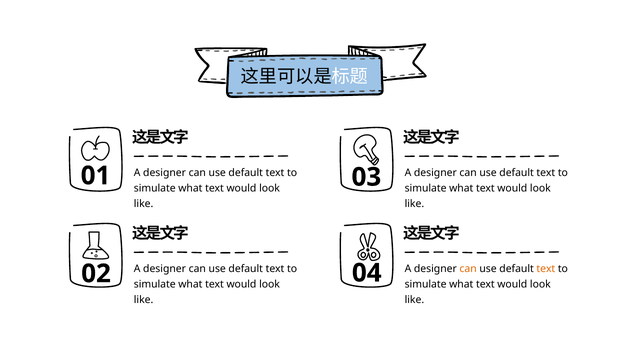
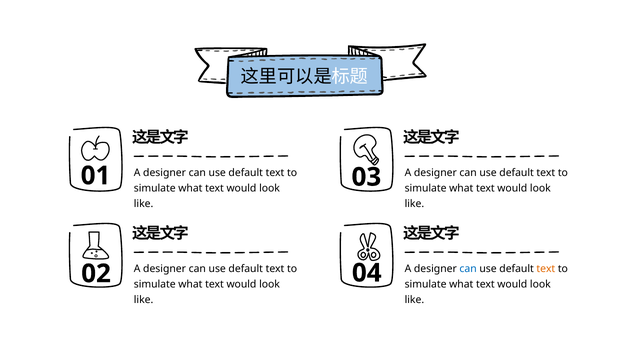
can colour: orange -> blue (468, 268)
